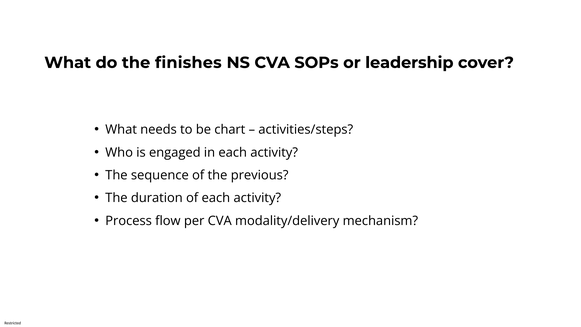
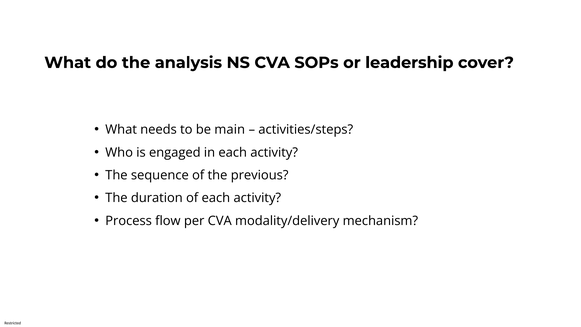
finishes: finishes -> analysis (188, 63)
chart: chart -> main (230, 130)
